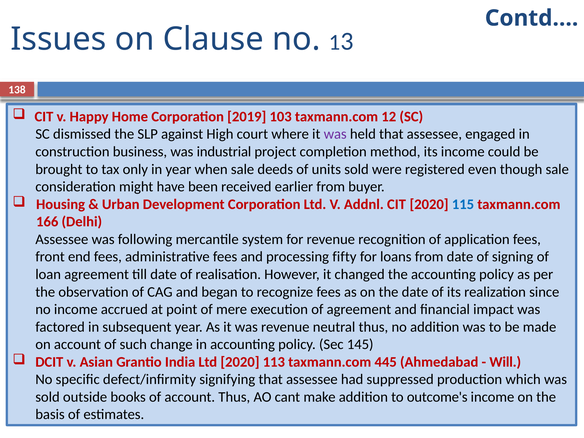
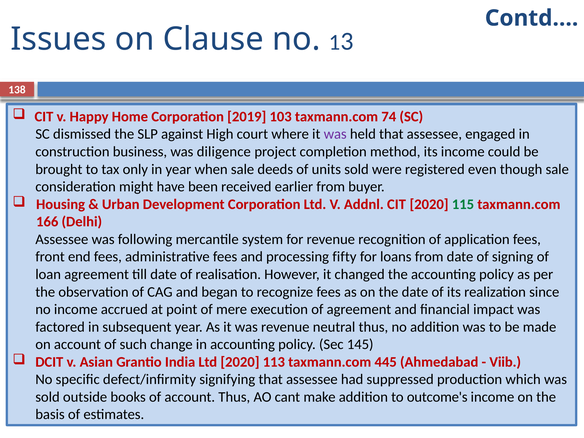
12: 12 -> 74 (389, 117)
industrial: industrial -> diligence (224, 152)
115 colour: blue -> green (463, 204)
Will: Will -> Viib (505, 362)
